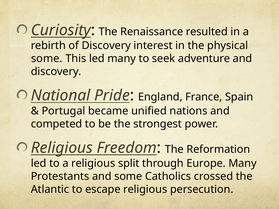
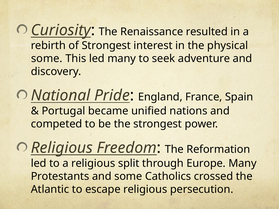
of Discovery: Discovery -> Strongest (106, 46)
